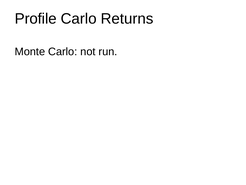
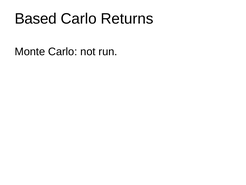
Profile: Profile -> Based (36, 19)
